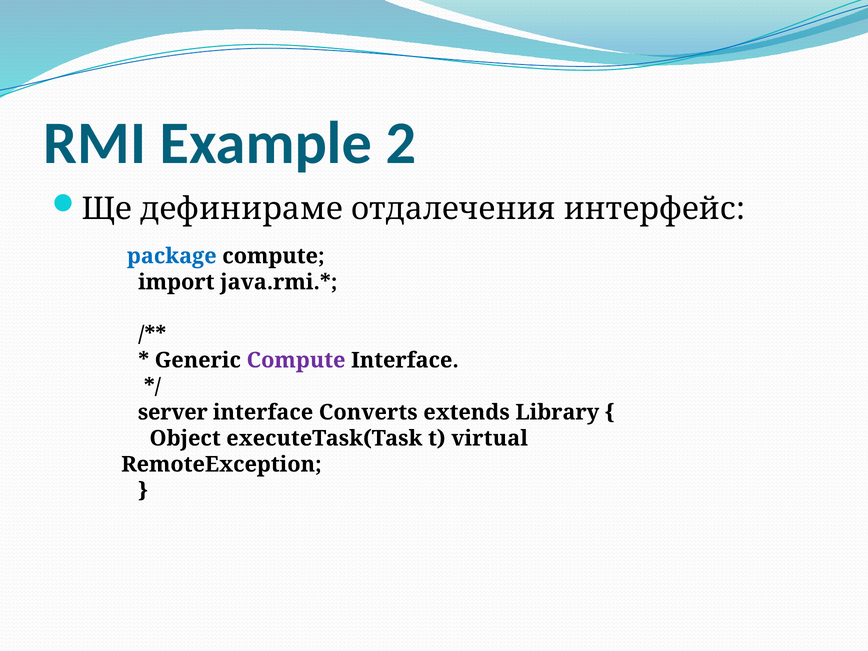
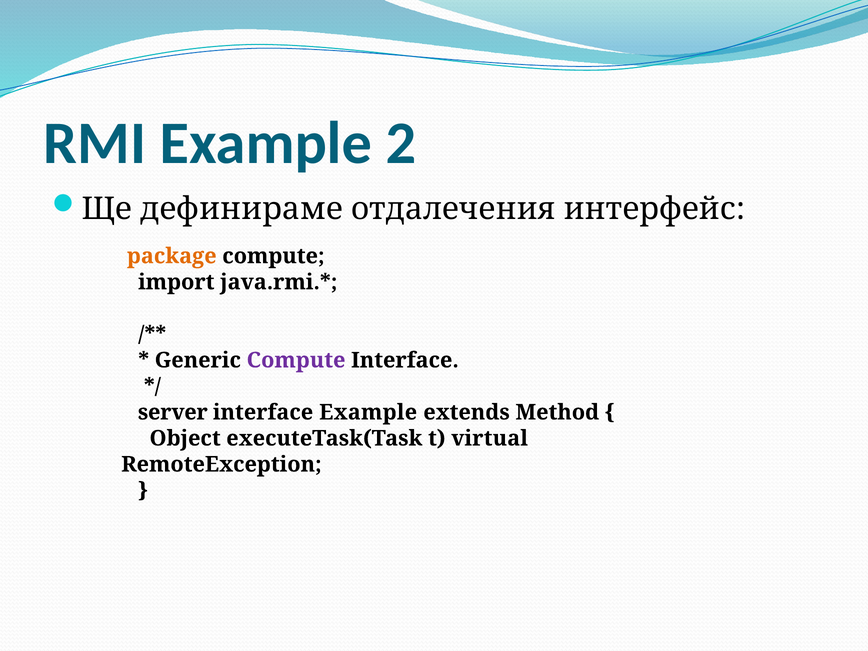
package colour: blue -> orange (172, 256)
interface Converts: Converts -> Example (368, 412)
Library: Library -> Method (557, 412)
